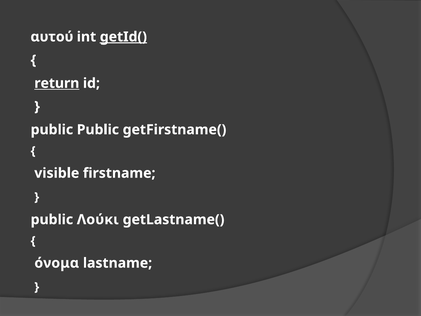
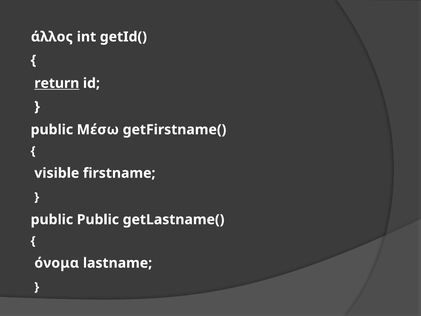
αυτού: αυτού -> άλλος (52, 37)
getId( underline: present -> none (123, 37)
public Public: Public -> Μέσω (98, 130)
public Λούκι: Λούκι -> Public (98, 219)
